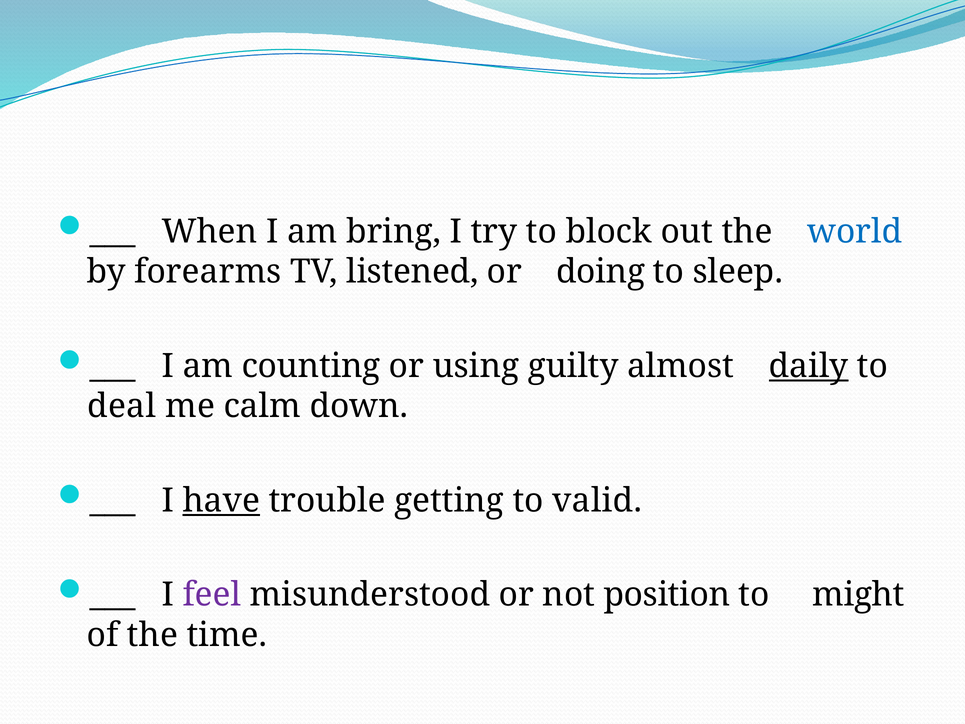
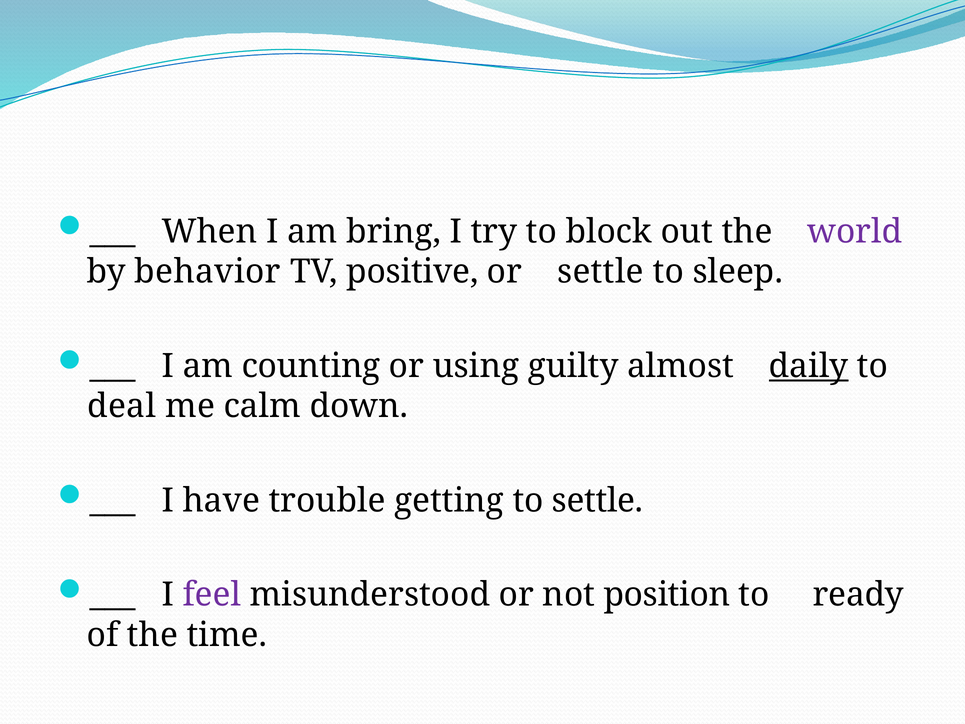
world colour: blue -> purple (855, 231)
forearms: forearms -> behavior (208, 272)
listened: listened -> positive (412, 272)
or doing: doing -> settle (600, 272)
have underline: present -> none (221, 500)
to valid: valid -> settle (598, 500)
might: might -> ready (858, 595)
